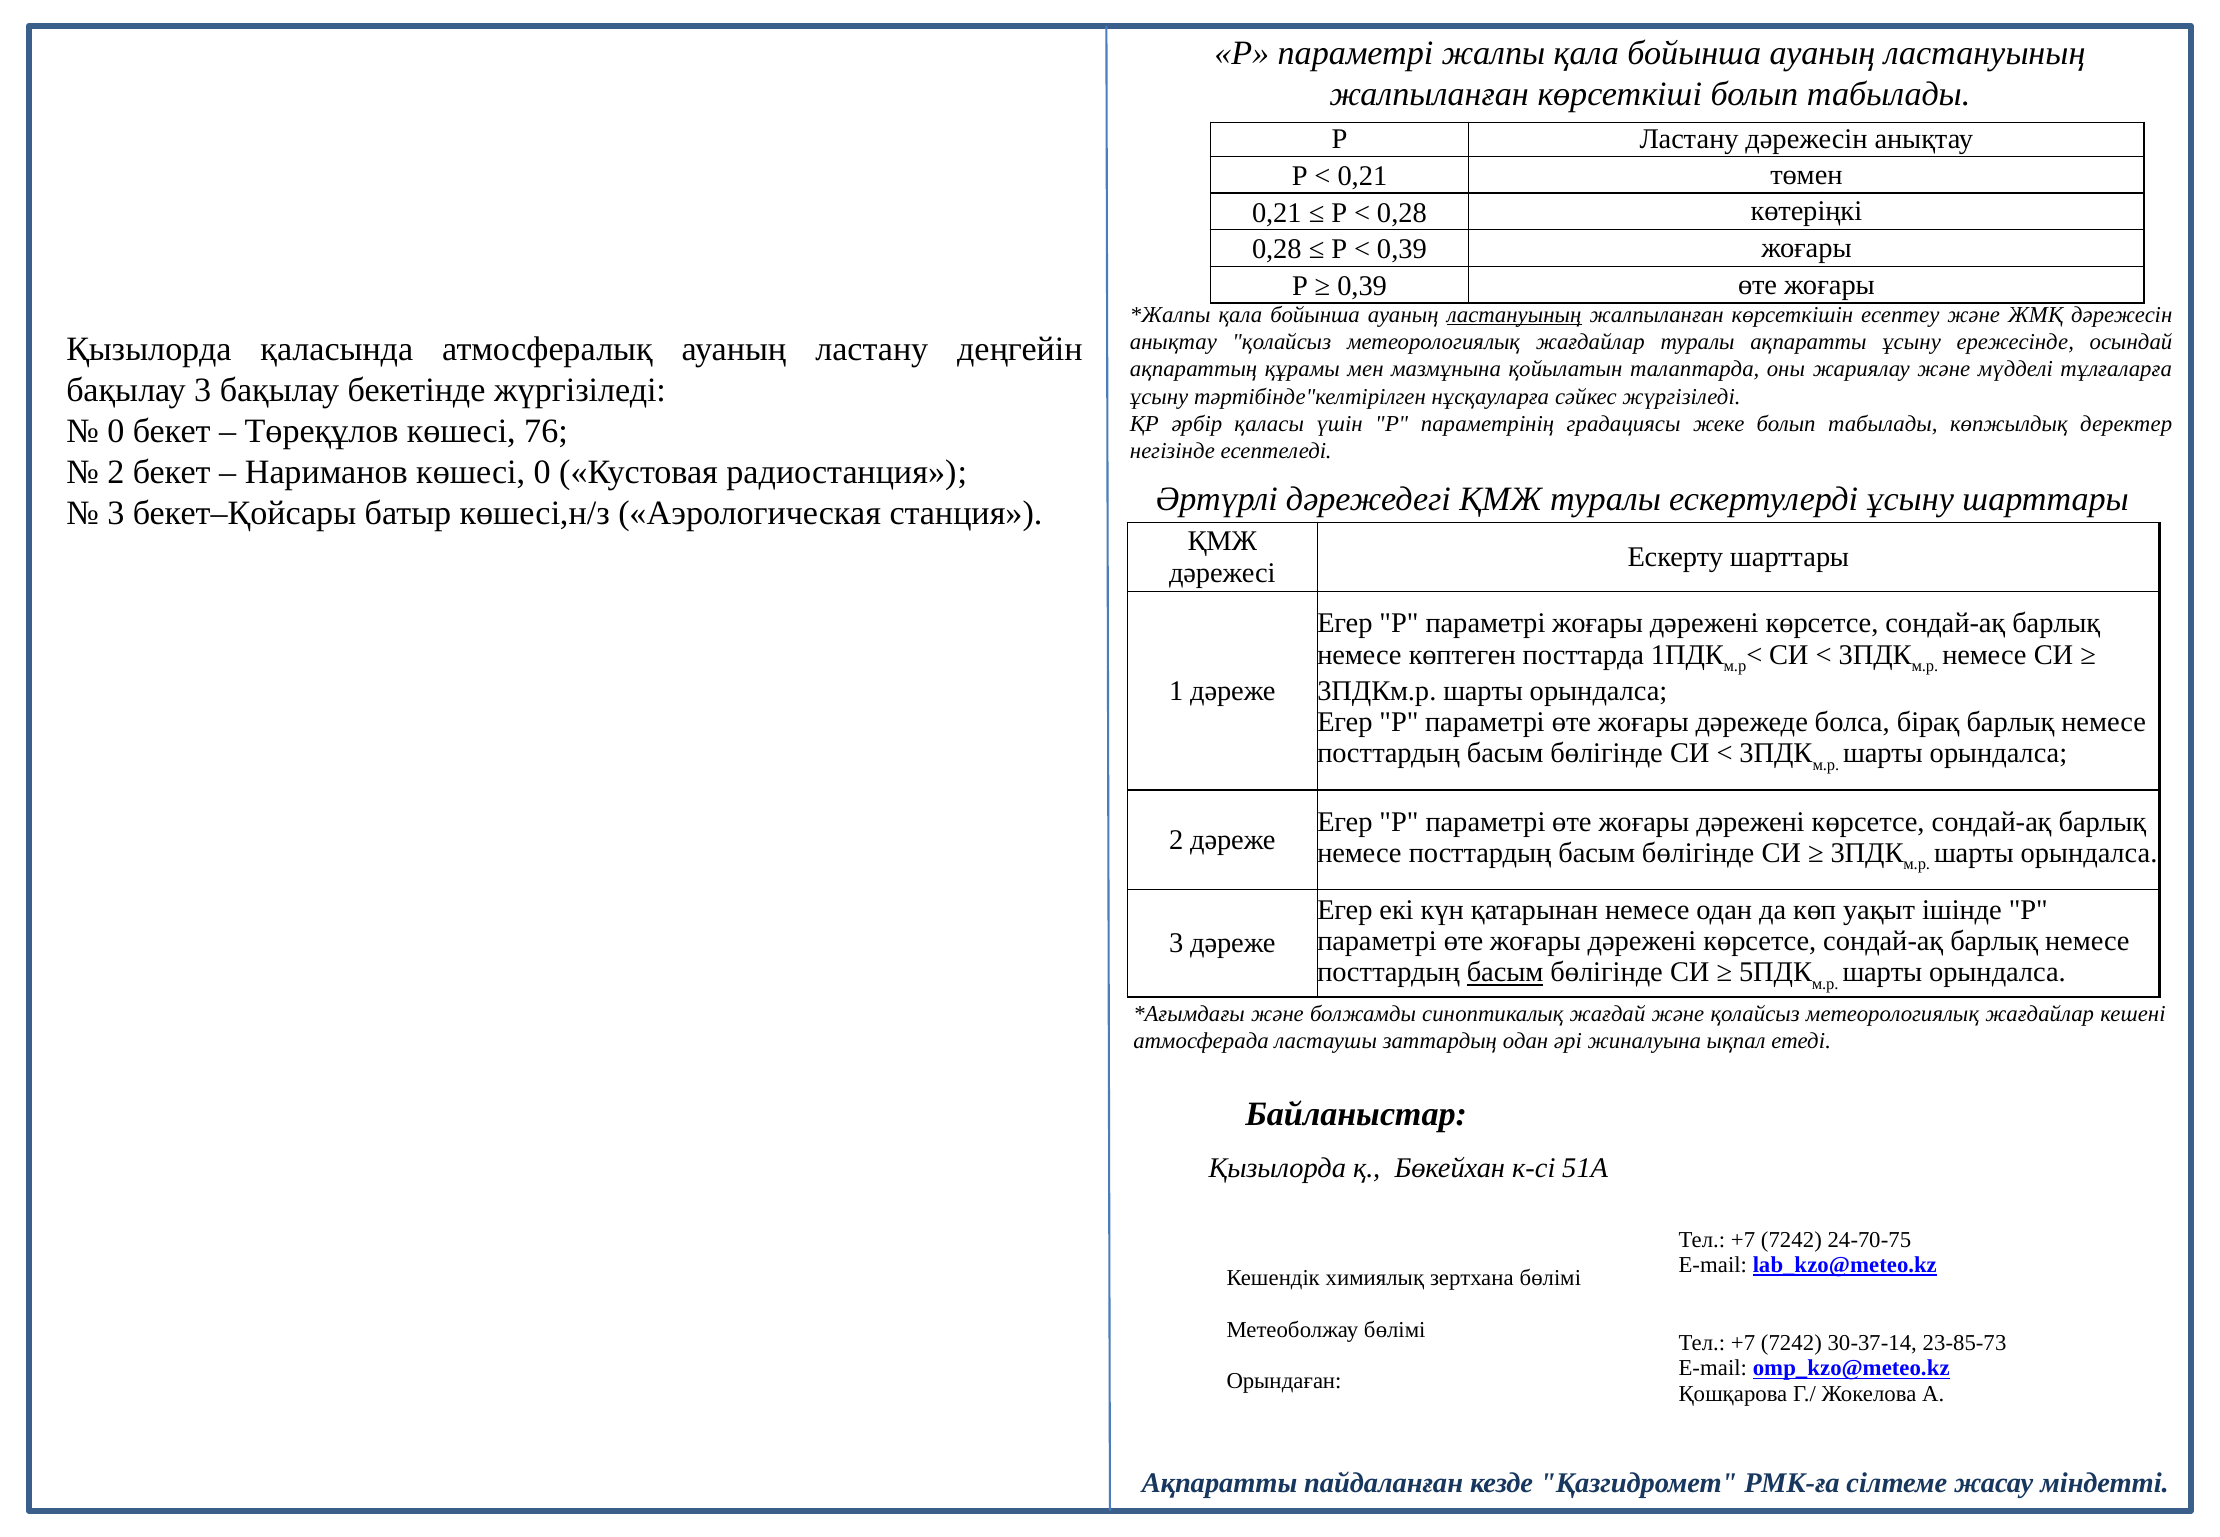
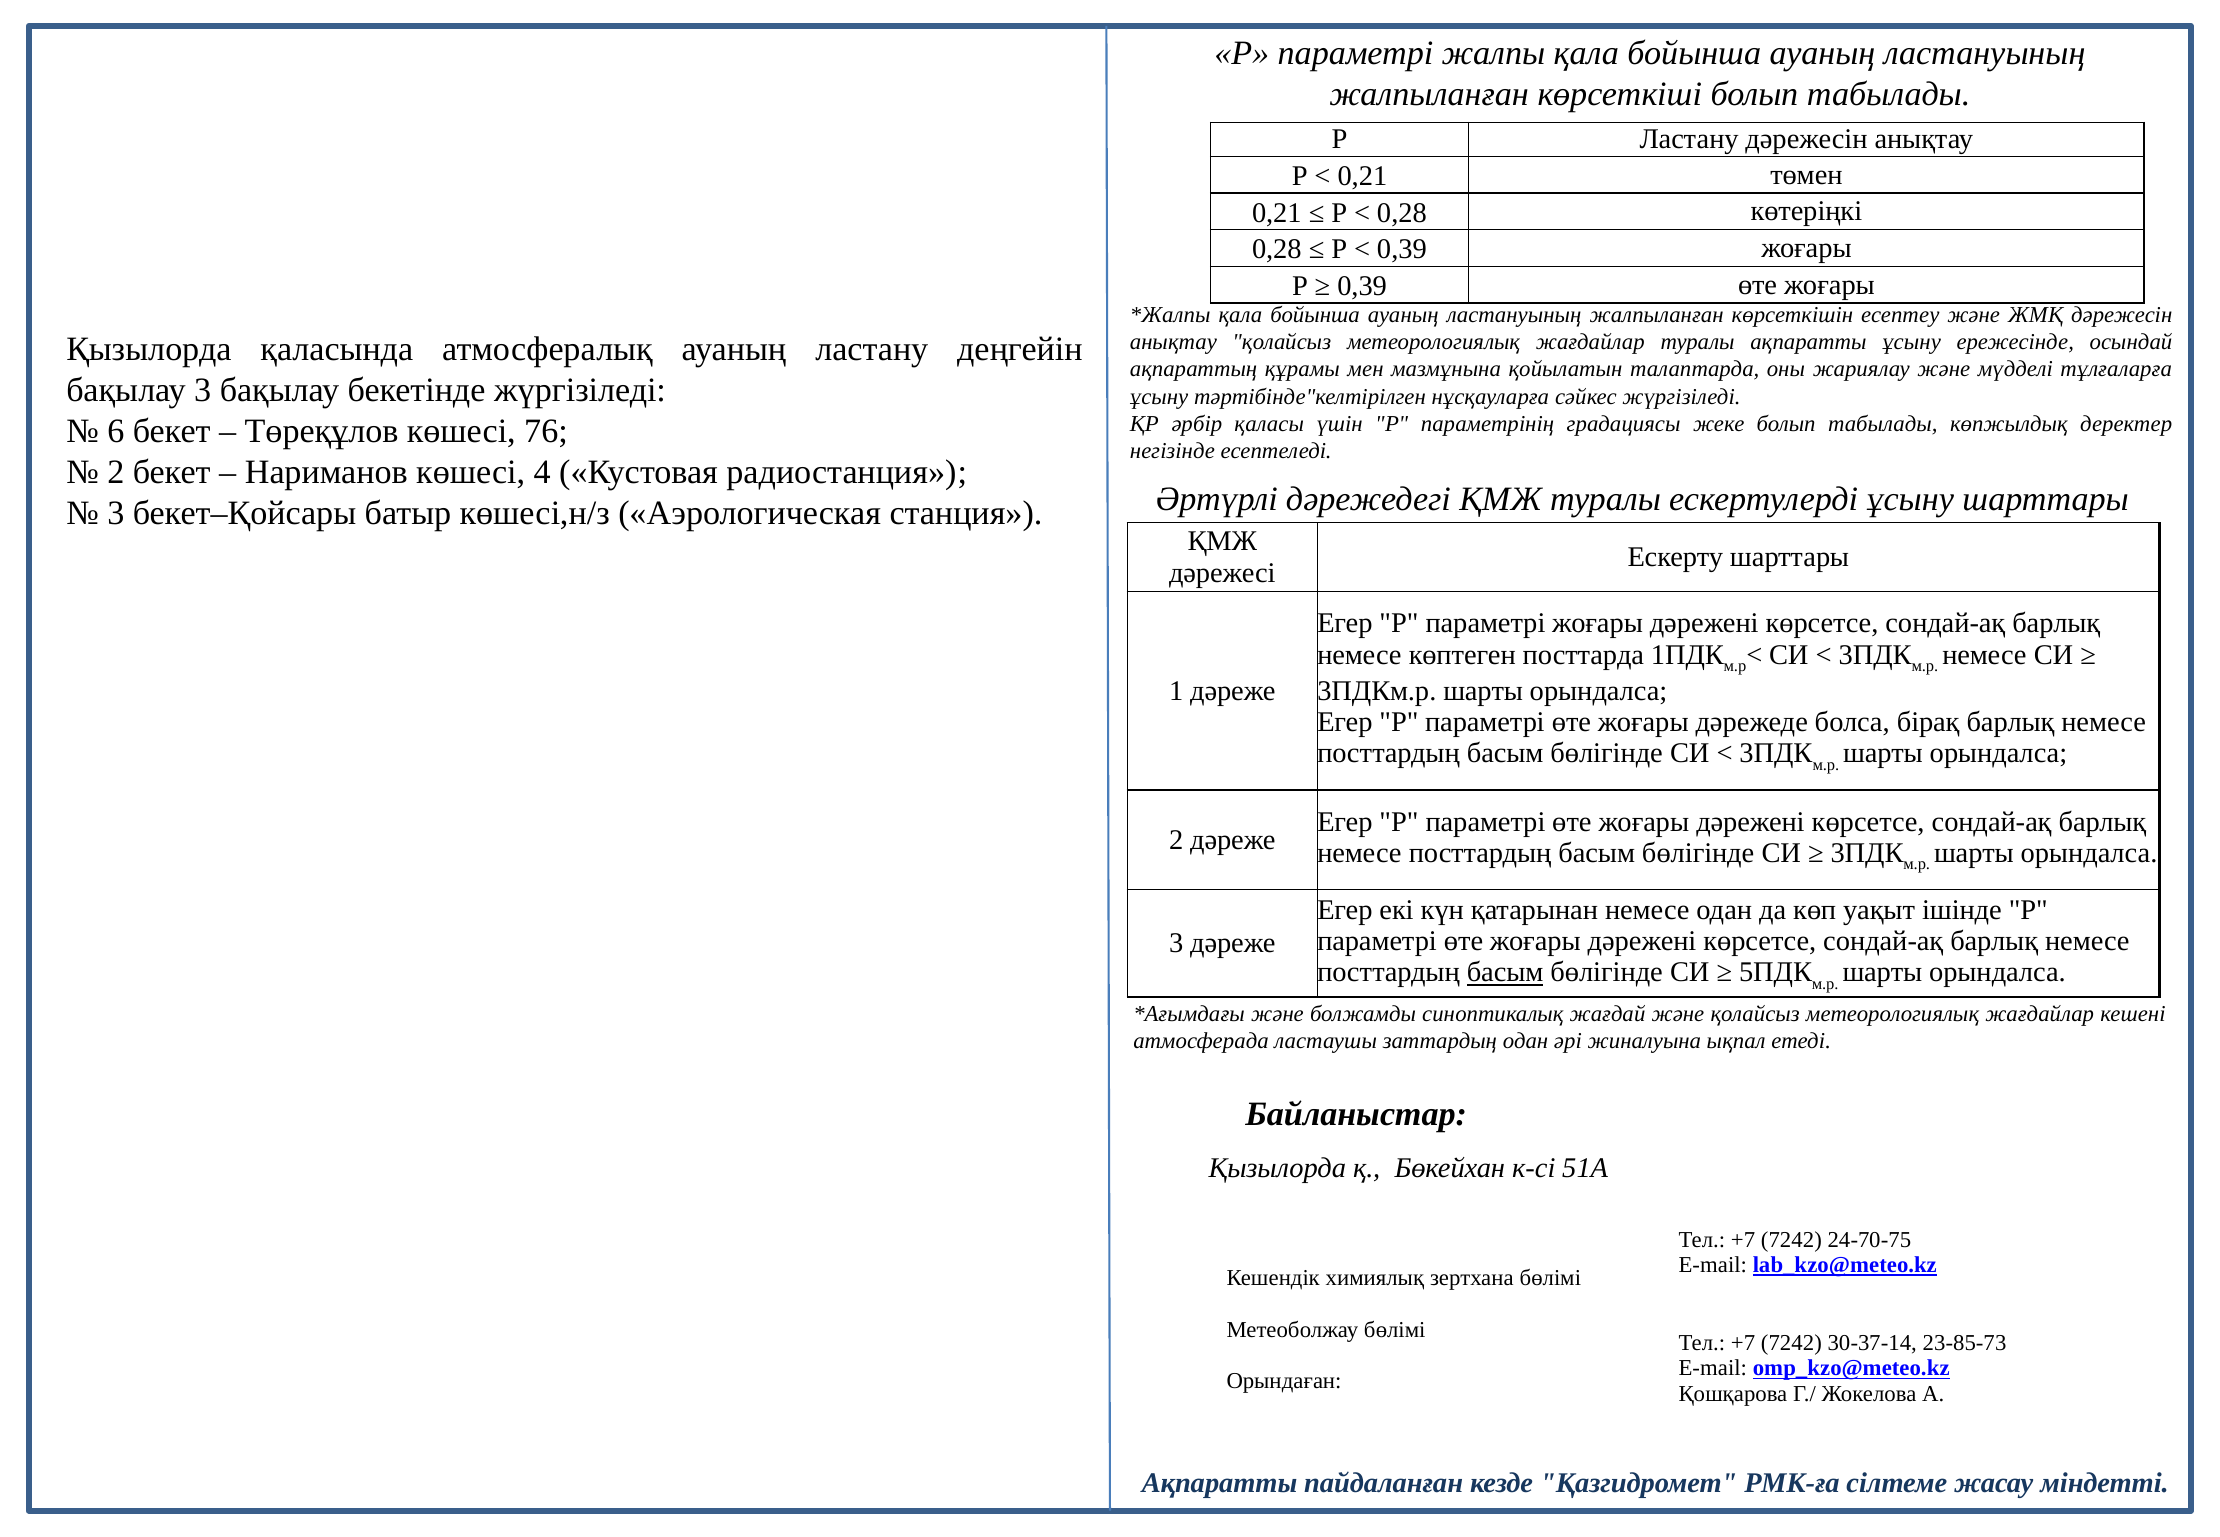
ластануының underline: present -> none (1514, 315)
0: 0 -> 6 (116, 431)
көшесі 0: 0 -> 4 (542, 472)
